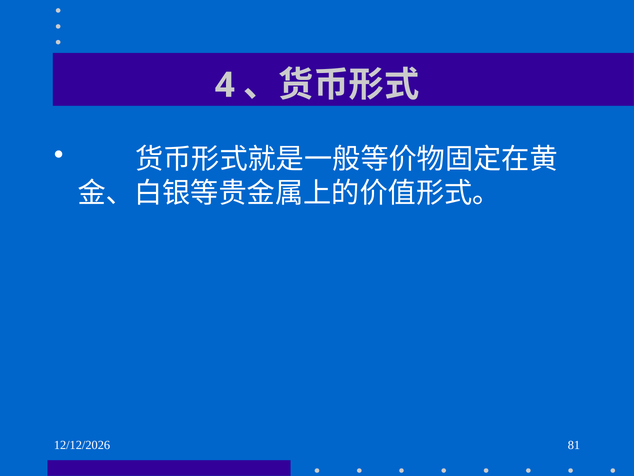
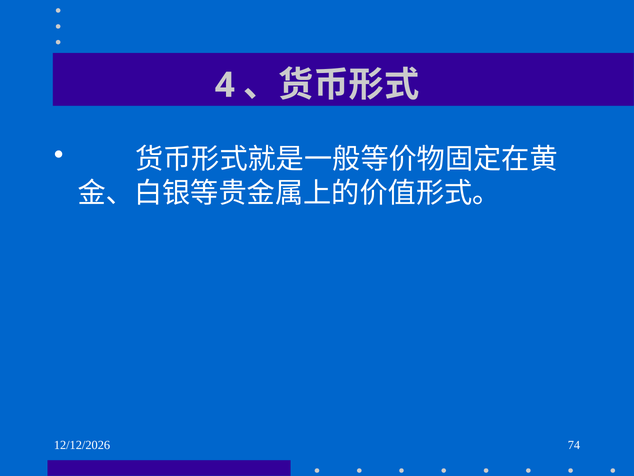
81: 81 -> 74 (574, 445)
